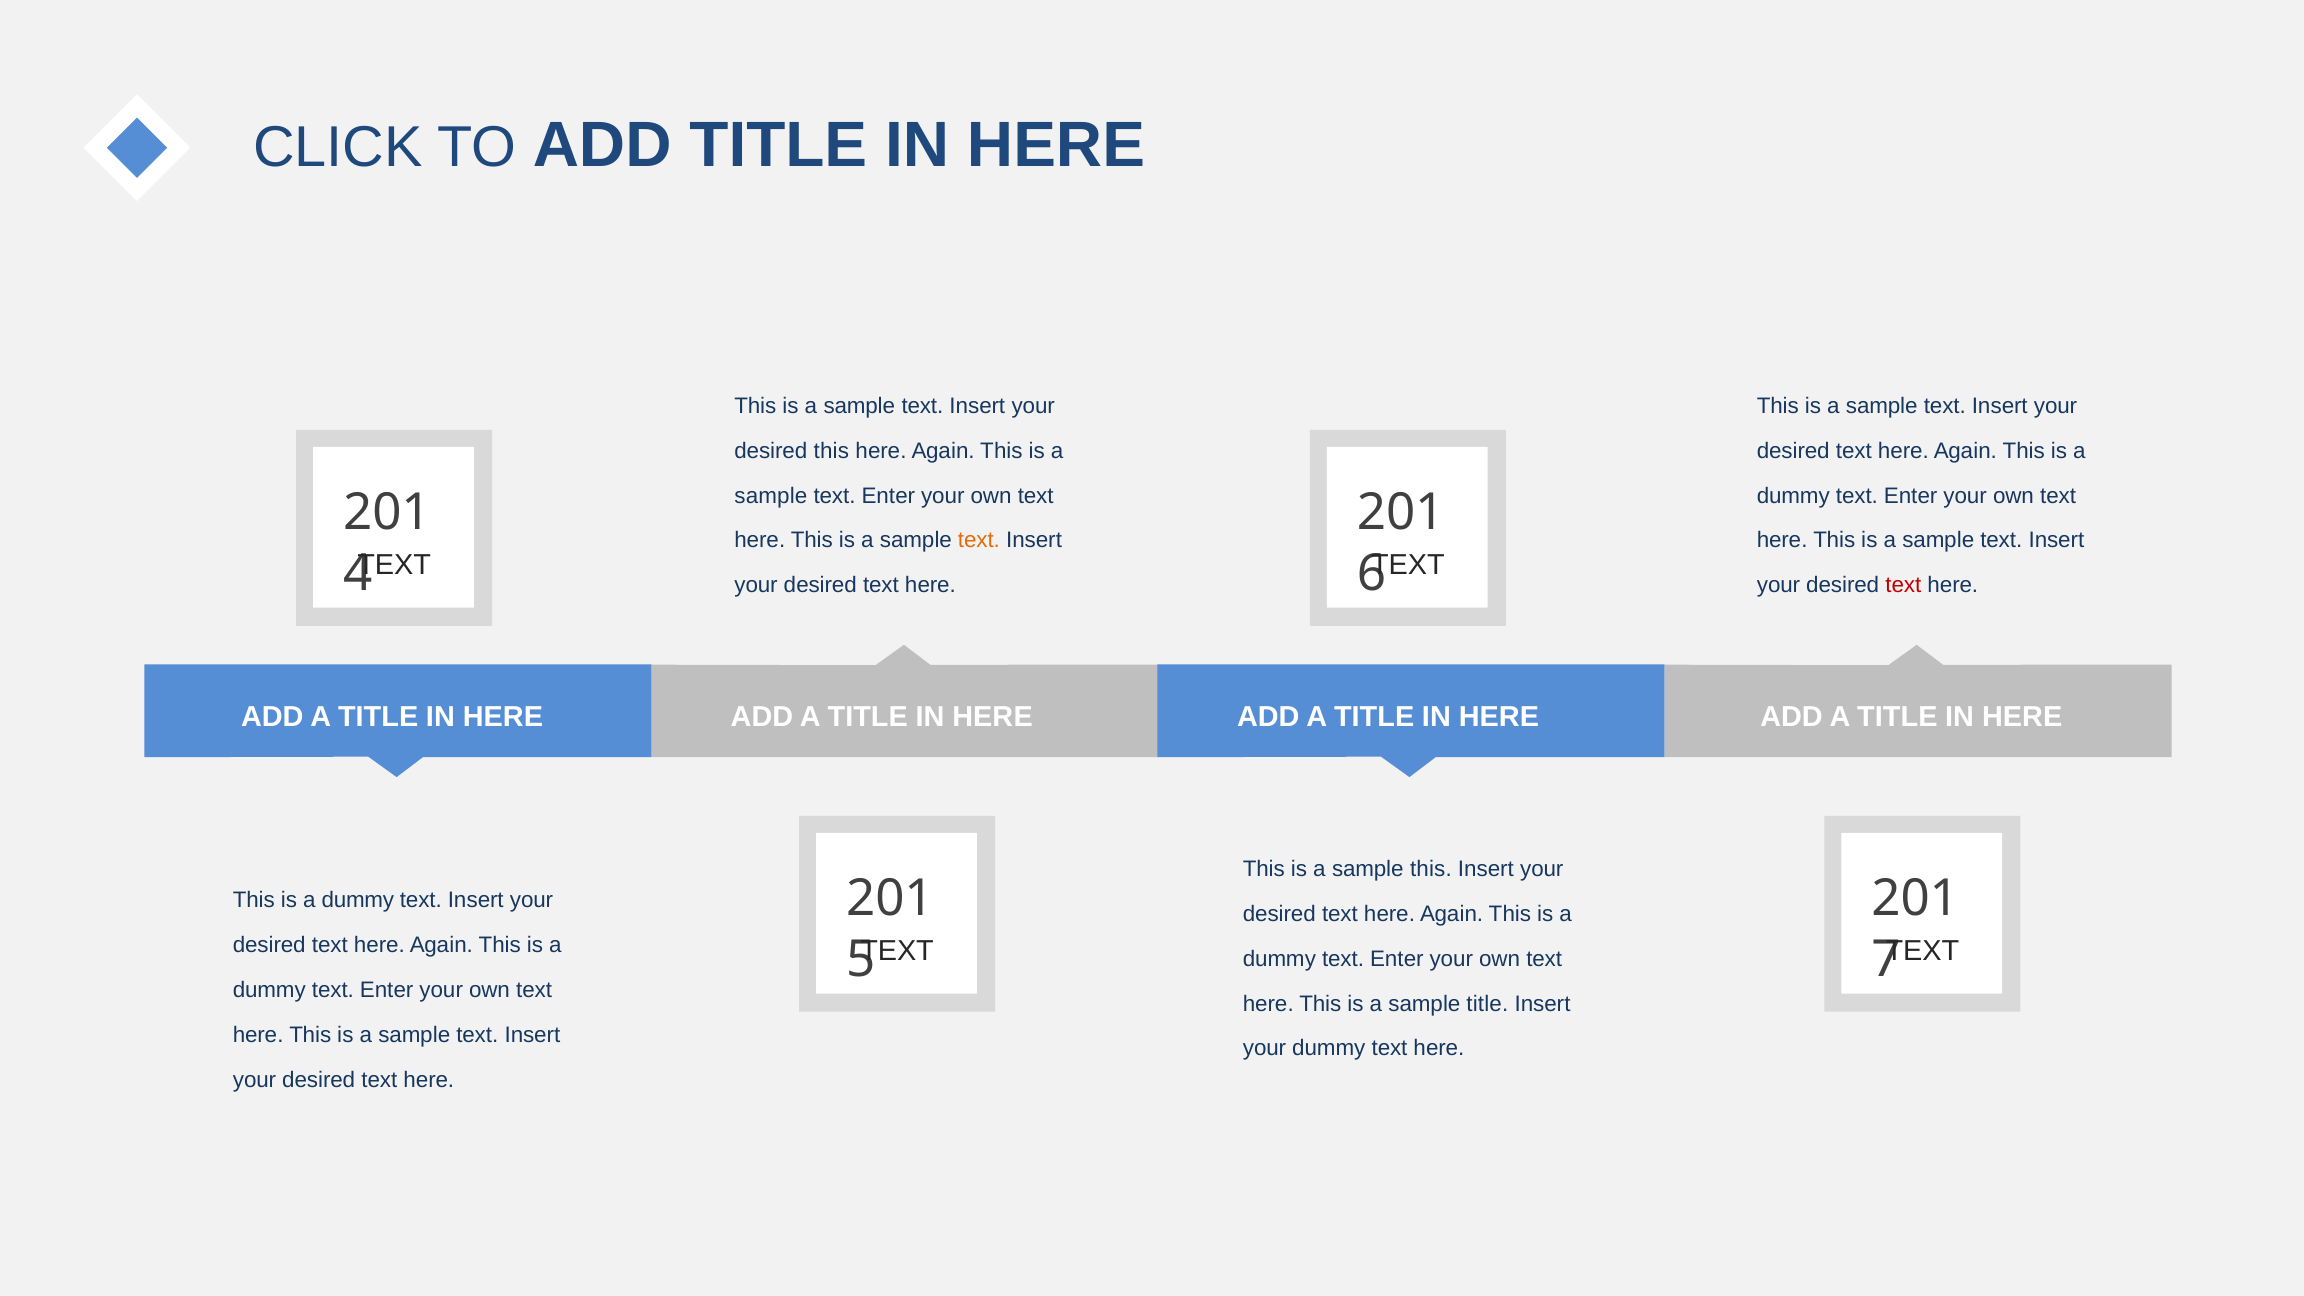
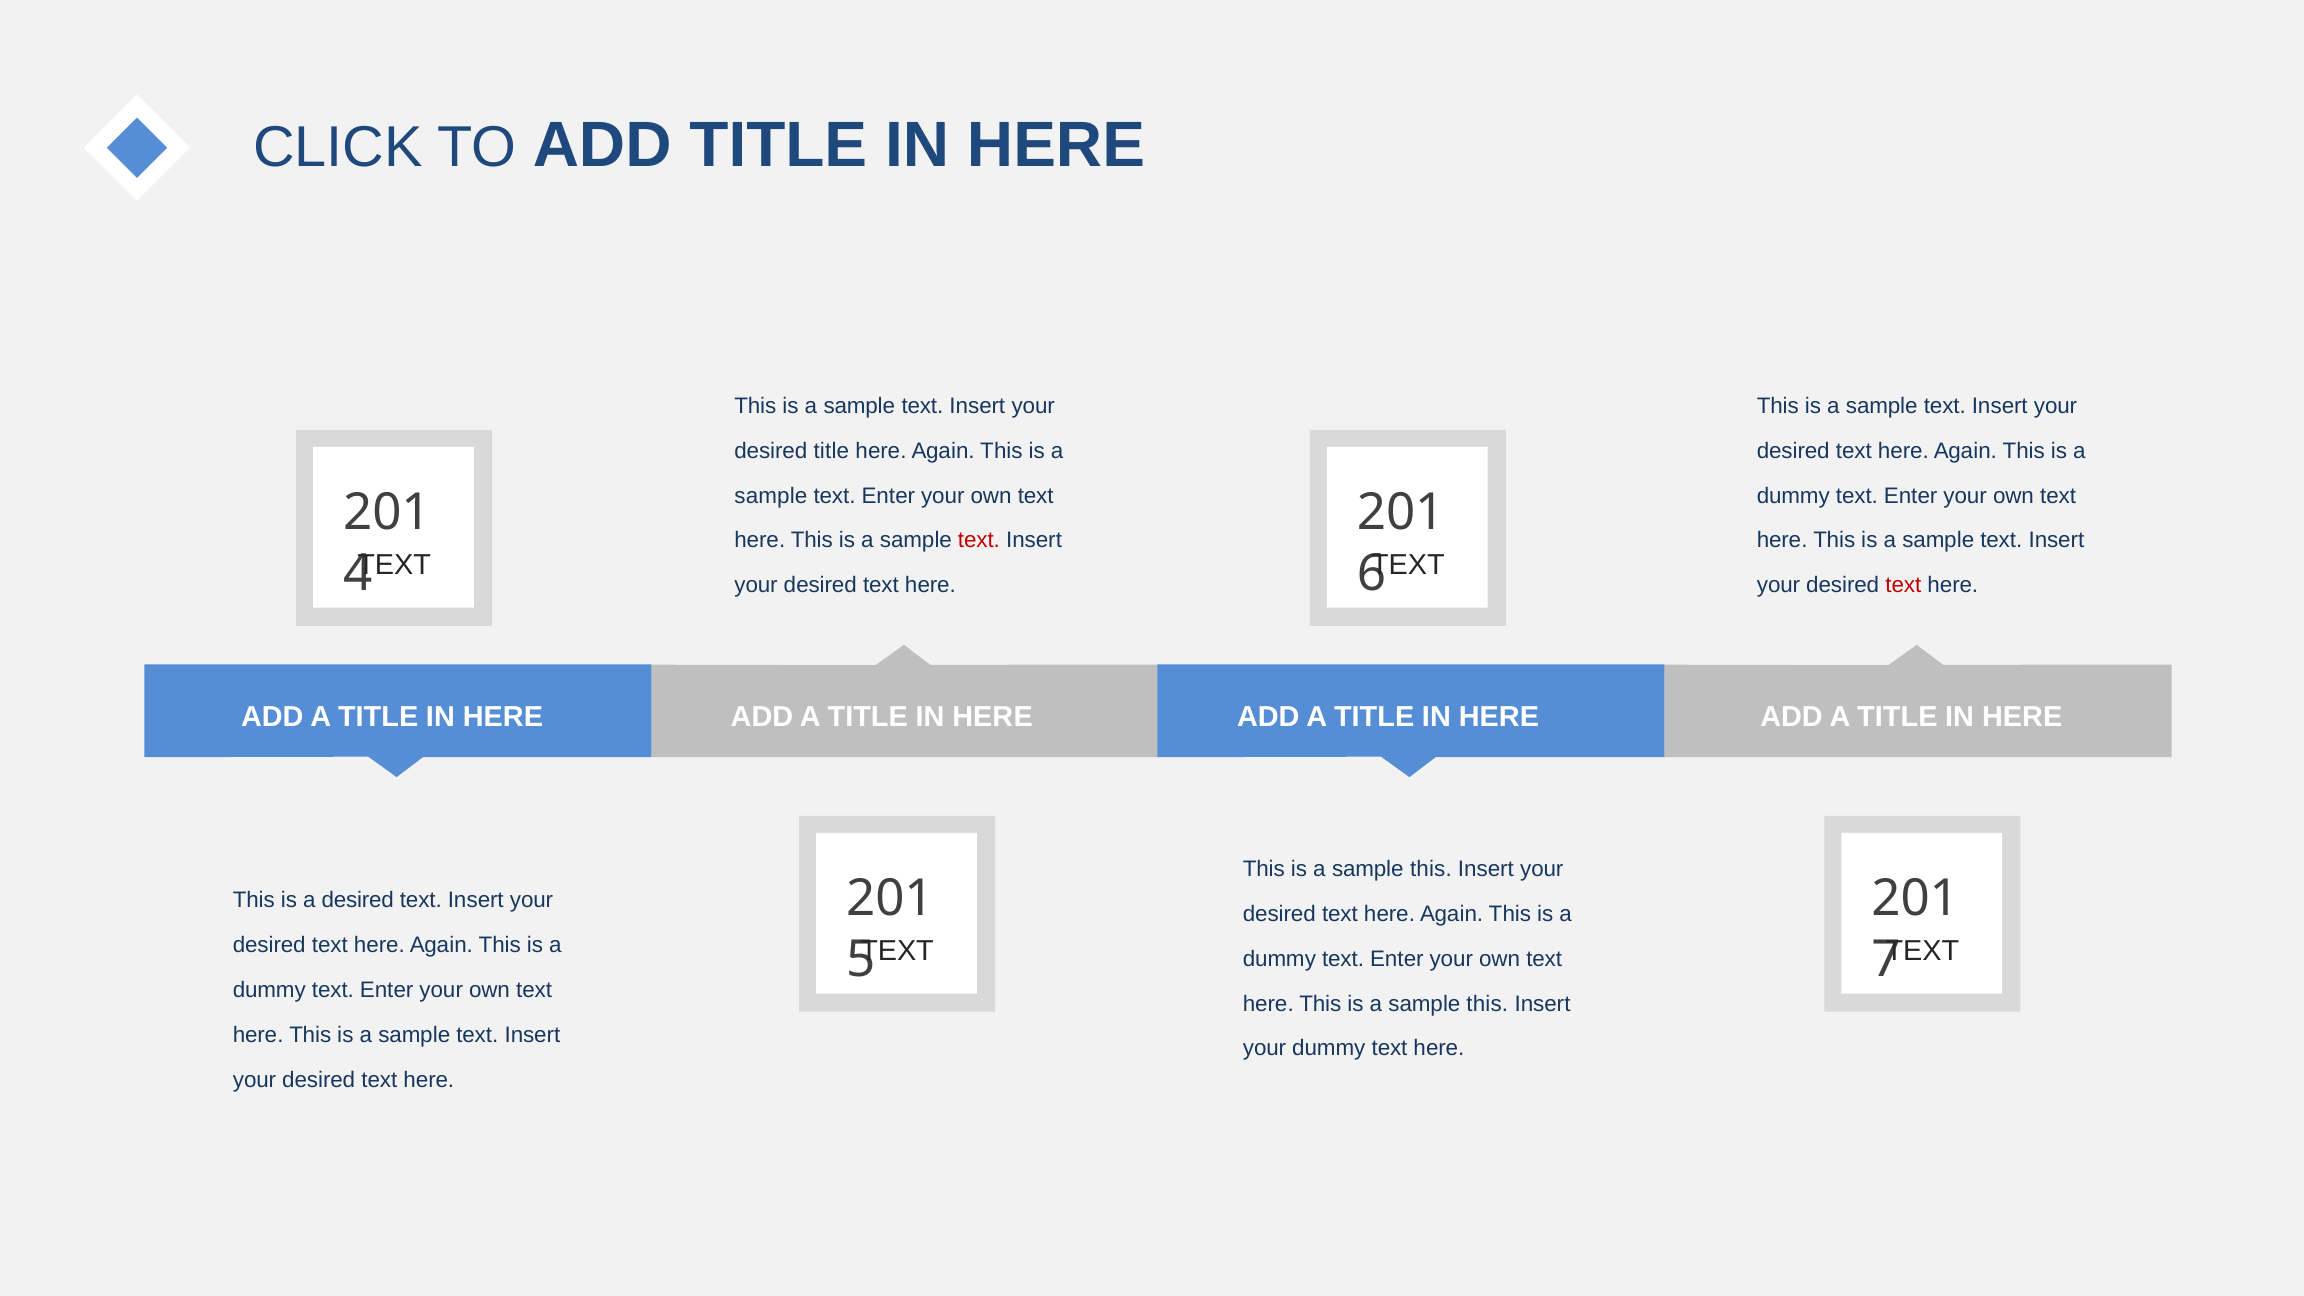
desired this: this -> title (831, 451)
text colour: orange -> red (979, 540)
dummy: dummy -> desired (358, 901)
title: title -> this (1487, 1004)
